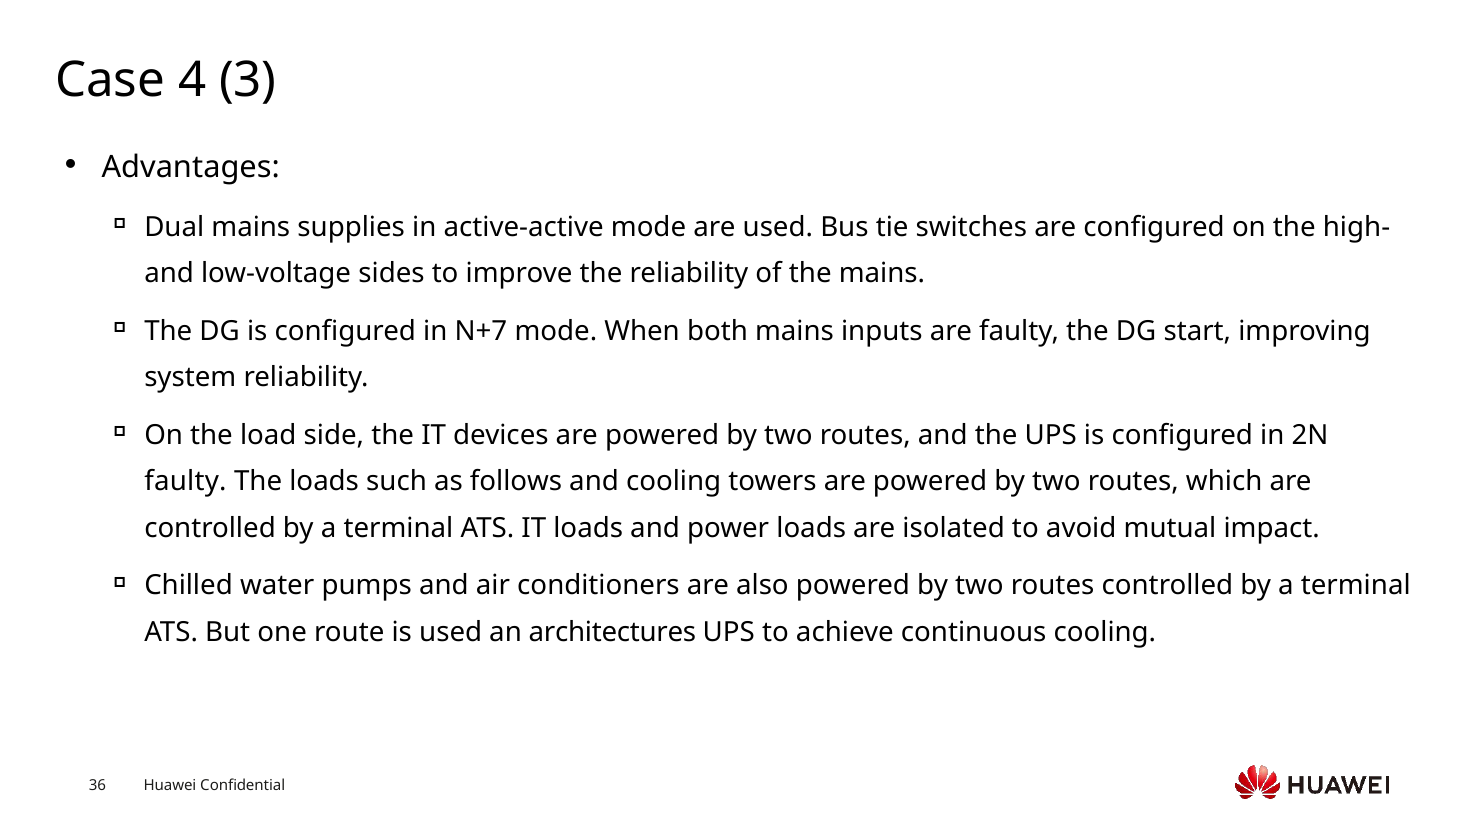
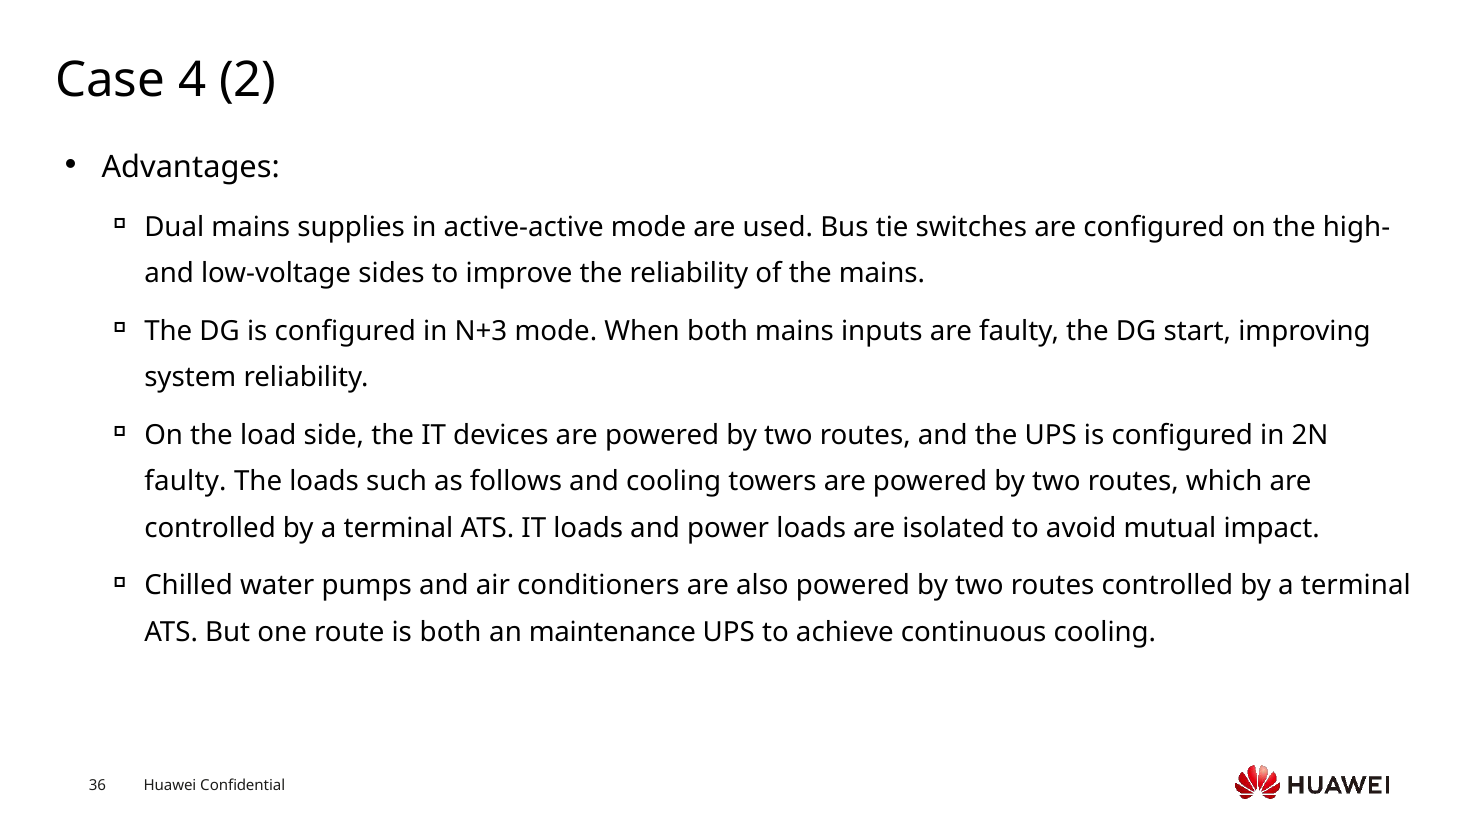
3: 3 -> 2 (248, 81)
N+7: N+7 -> N+3 (481, 331)
is used: used -> both (451, 632)
architectures: architectures -> maintenance (612, 632)
